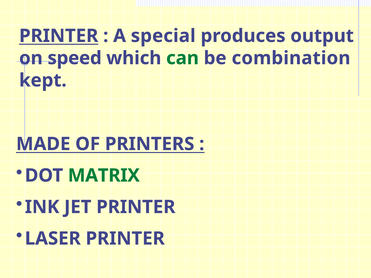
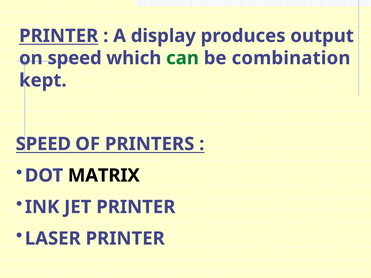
special: special -> display (163, 36)
MADE: MADE -> SPEED (43, 144)
MATRIX colour: green -> black (104, 176)
